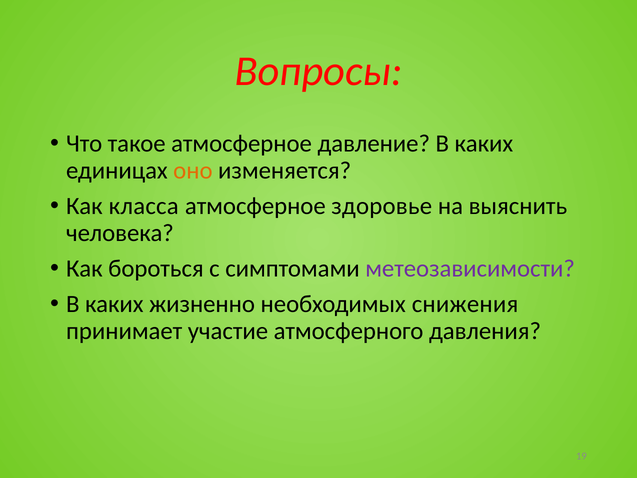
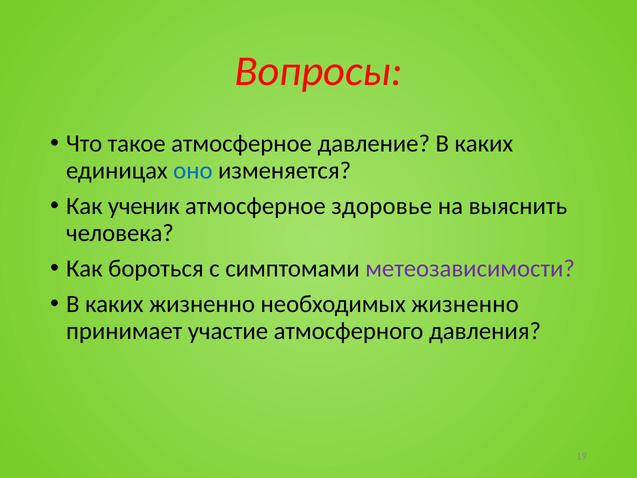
оно colour: orange -> blue (193, 170)
класса: класса -> ученик (144, 206)
необходимых снижения: снижения -> жизненно (465, 304)
